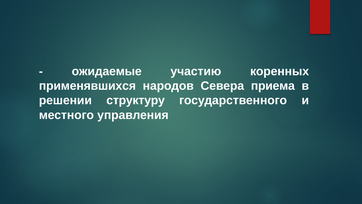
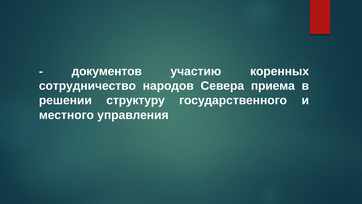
ожидаемые: ожидаемые -> документов (107, 71)
применявшихся: применявшихся -> сотрудничество (87, 86)
